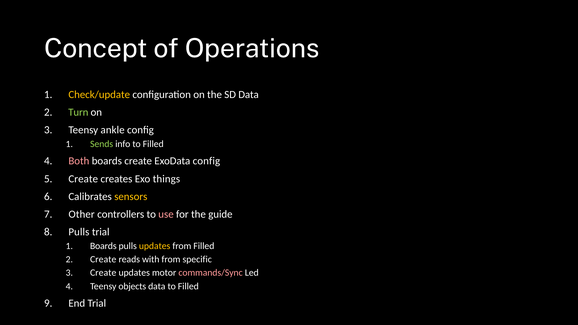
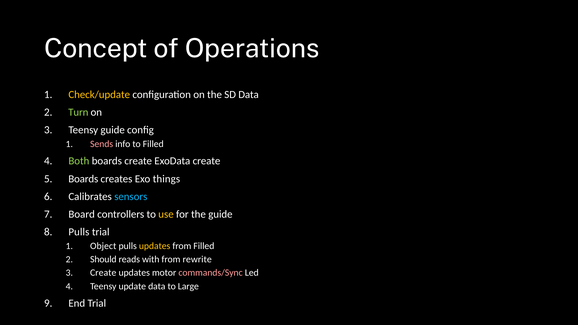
Teensy ankle: ankle -> guide (113, 130)
Sends colour: light green -> pink (102, 144)
Both colour: pink -> light green (79, 161)
ExoData config: config -> create (206, 161)
Create: Create -> Boards (83, 179)
sensors colour: yellow -> light blue (131, 197)
Other: Other -> Board (82, 214)
use colour: pink -> yellow (166, 214)
Boards: Boards -> Object (103, 246)
Create: Create -> Should (103, 259)
specific: specific -> rewrite (197, 259)
objects: objects -> update (132, 286)
data to Filled: Filled -> Large (188, 286)
